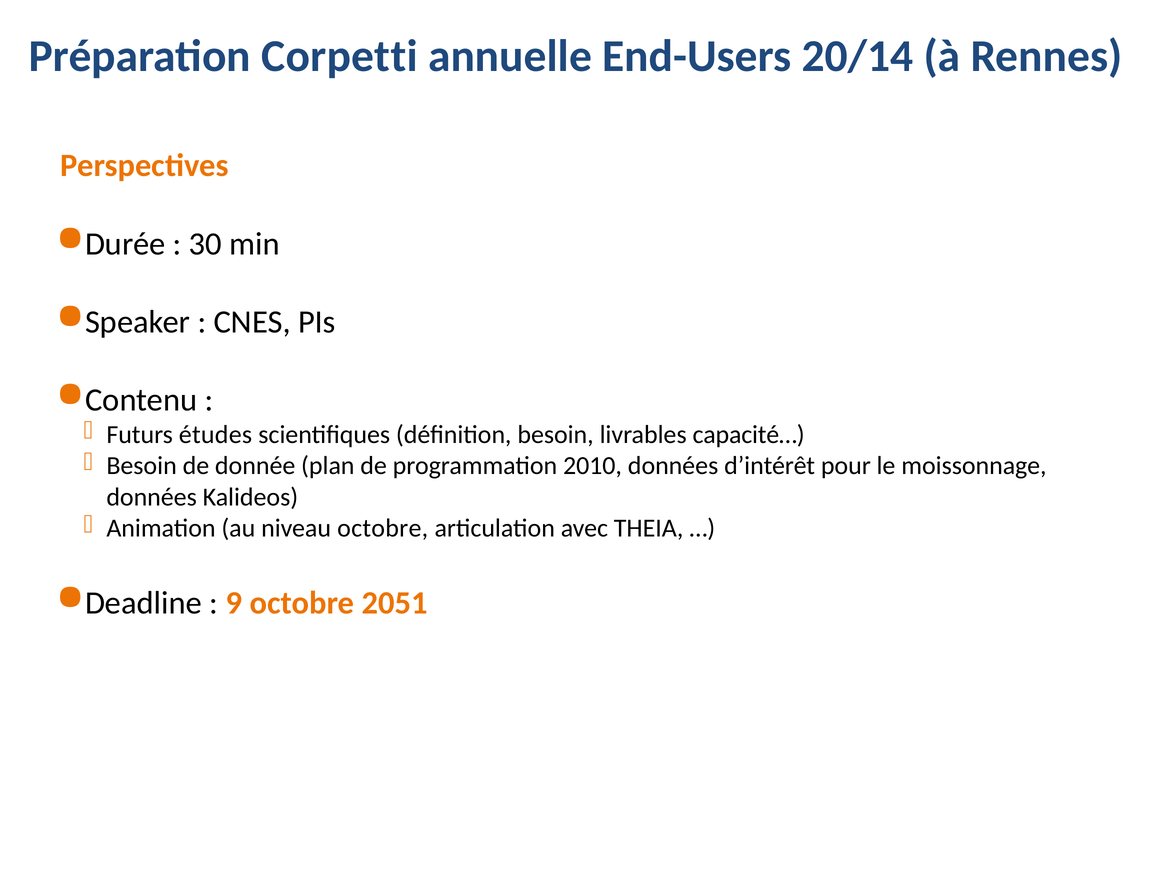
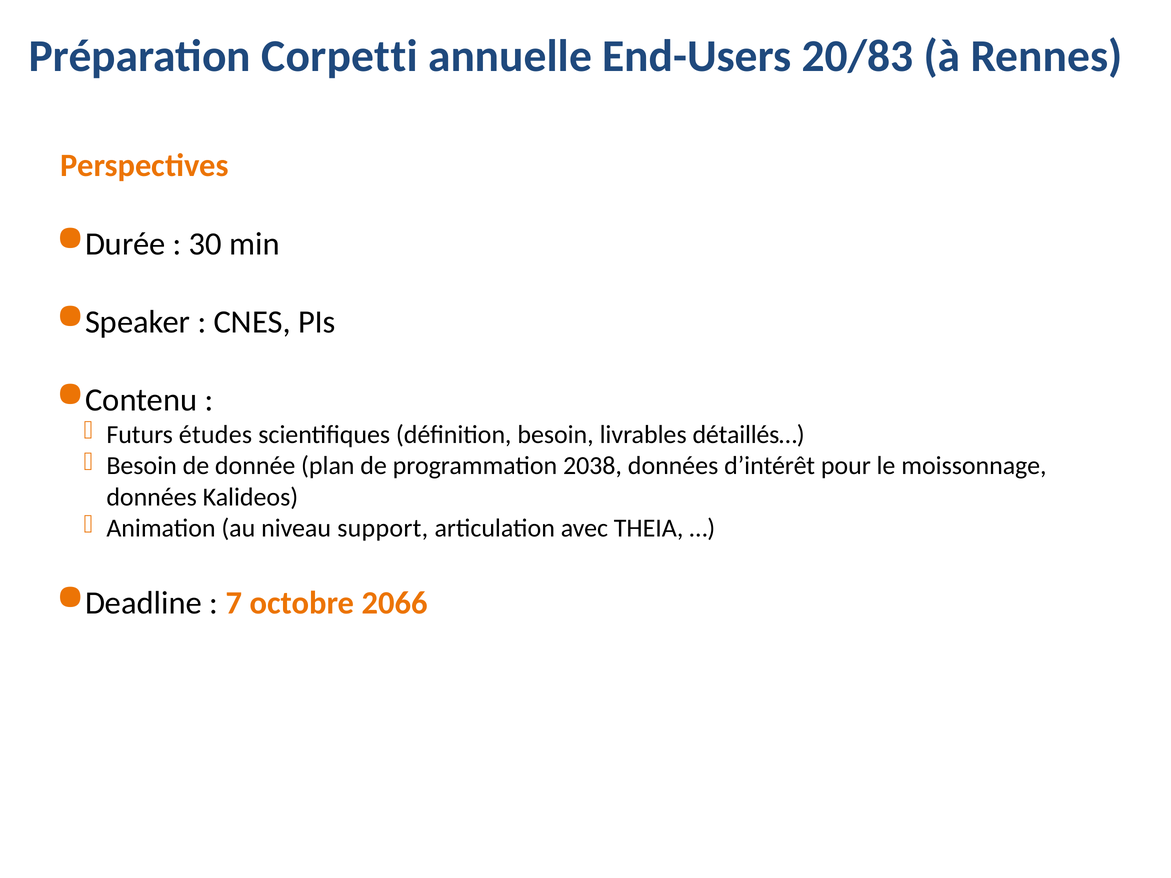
20/14: 20/14 -> 20/83 (858, 56)
capacité…: capacité… -> détaillés… (749, 435)
2010: 2010 -> 2038 (592, 466)
niveau octobre: octobre -> support (383, 528)
9: 9 -> 7 (234, 603)
2051: 2051 -> 2066 (395, 603)
